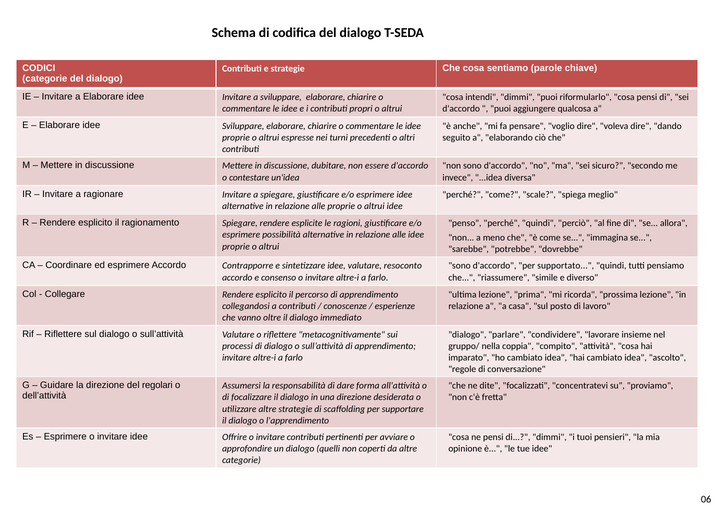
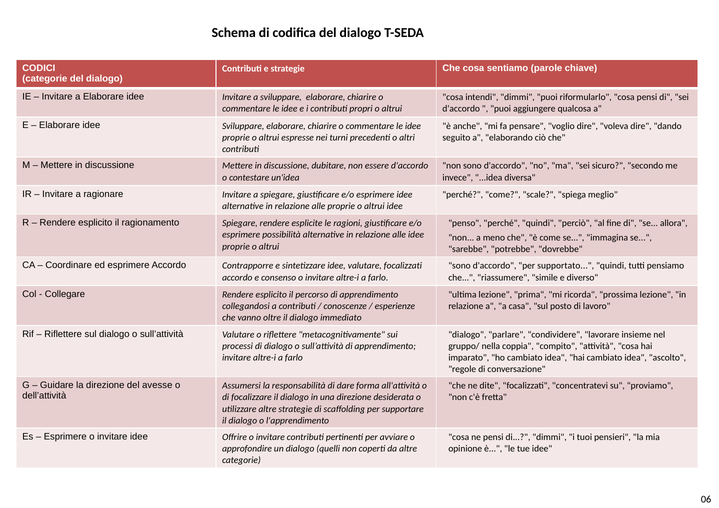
valutare resoconto: resoconto -> focalizzati (403, 266)
regolari: regolari -> avesse (157, 386)
